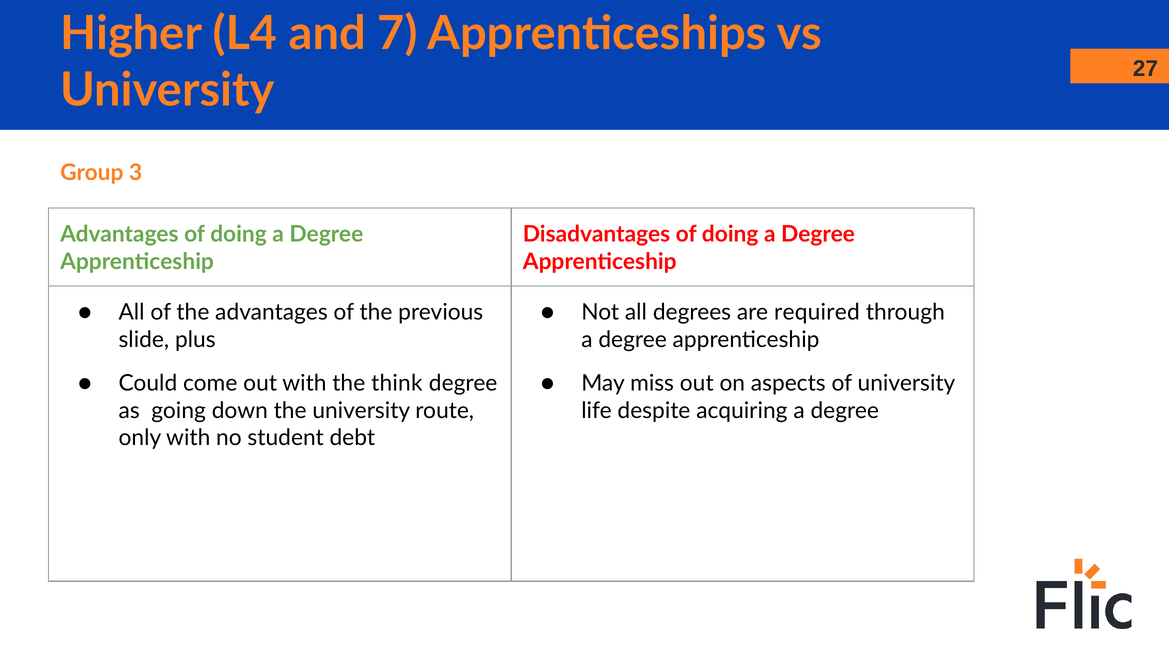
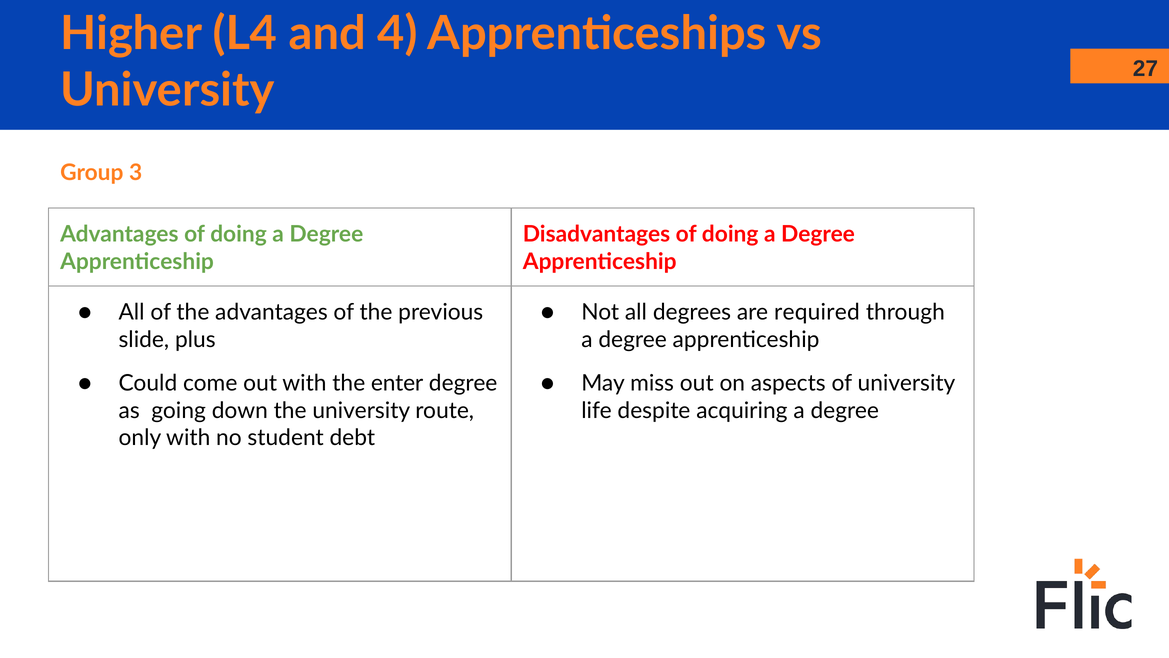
7: 7 -> 4 (397, 34)
think: think -> enter (397, 383)
